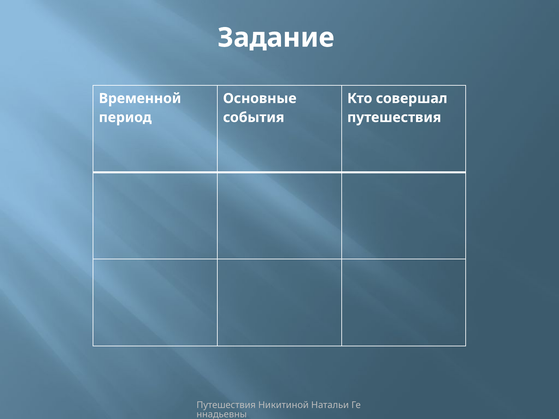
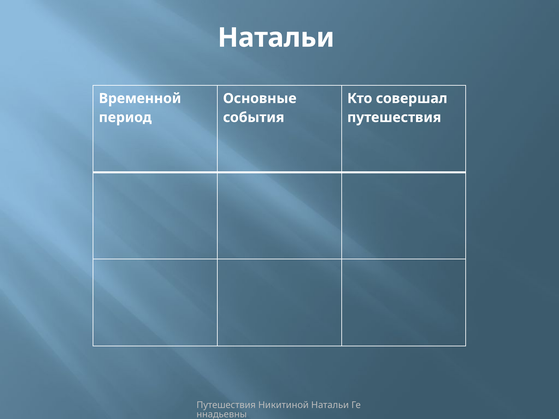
Задание: Задание -> Натальи (276, 38)
